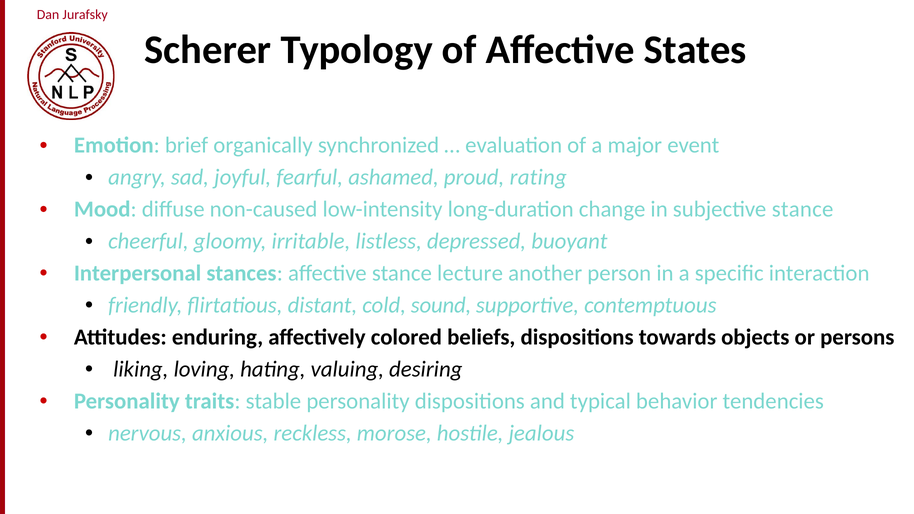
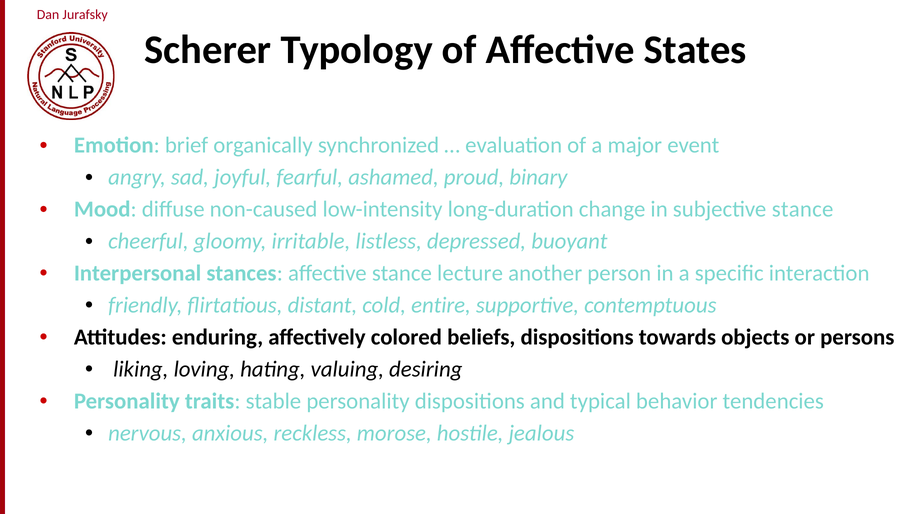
rating: rating -> binary (538, 177)
sound: sound -> entire (441, 305)
